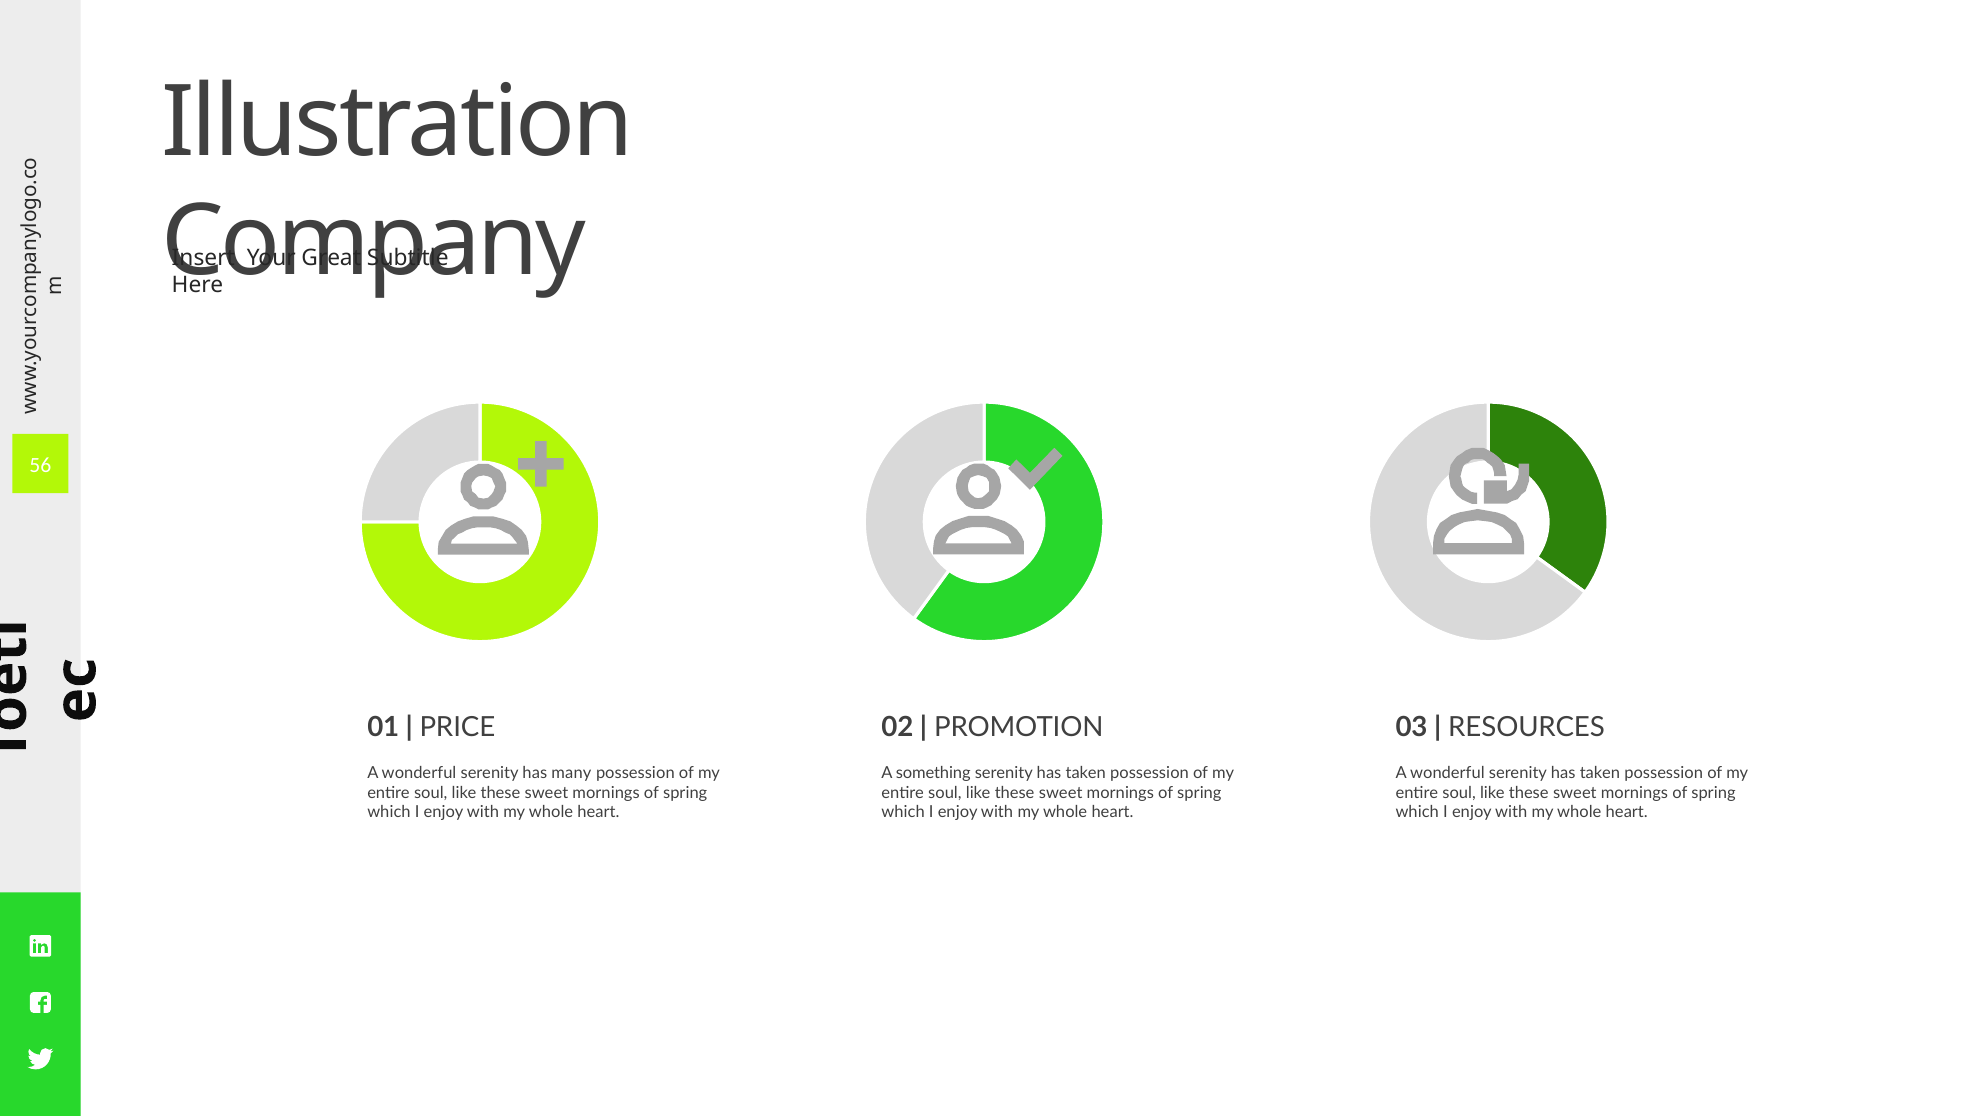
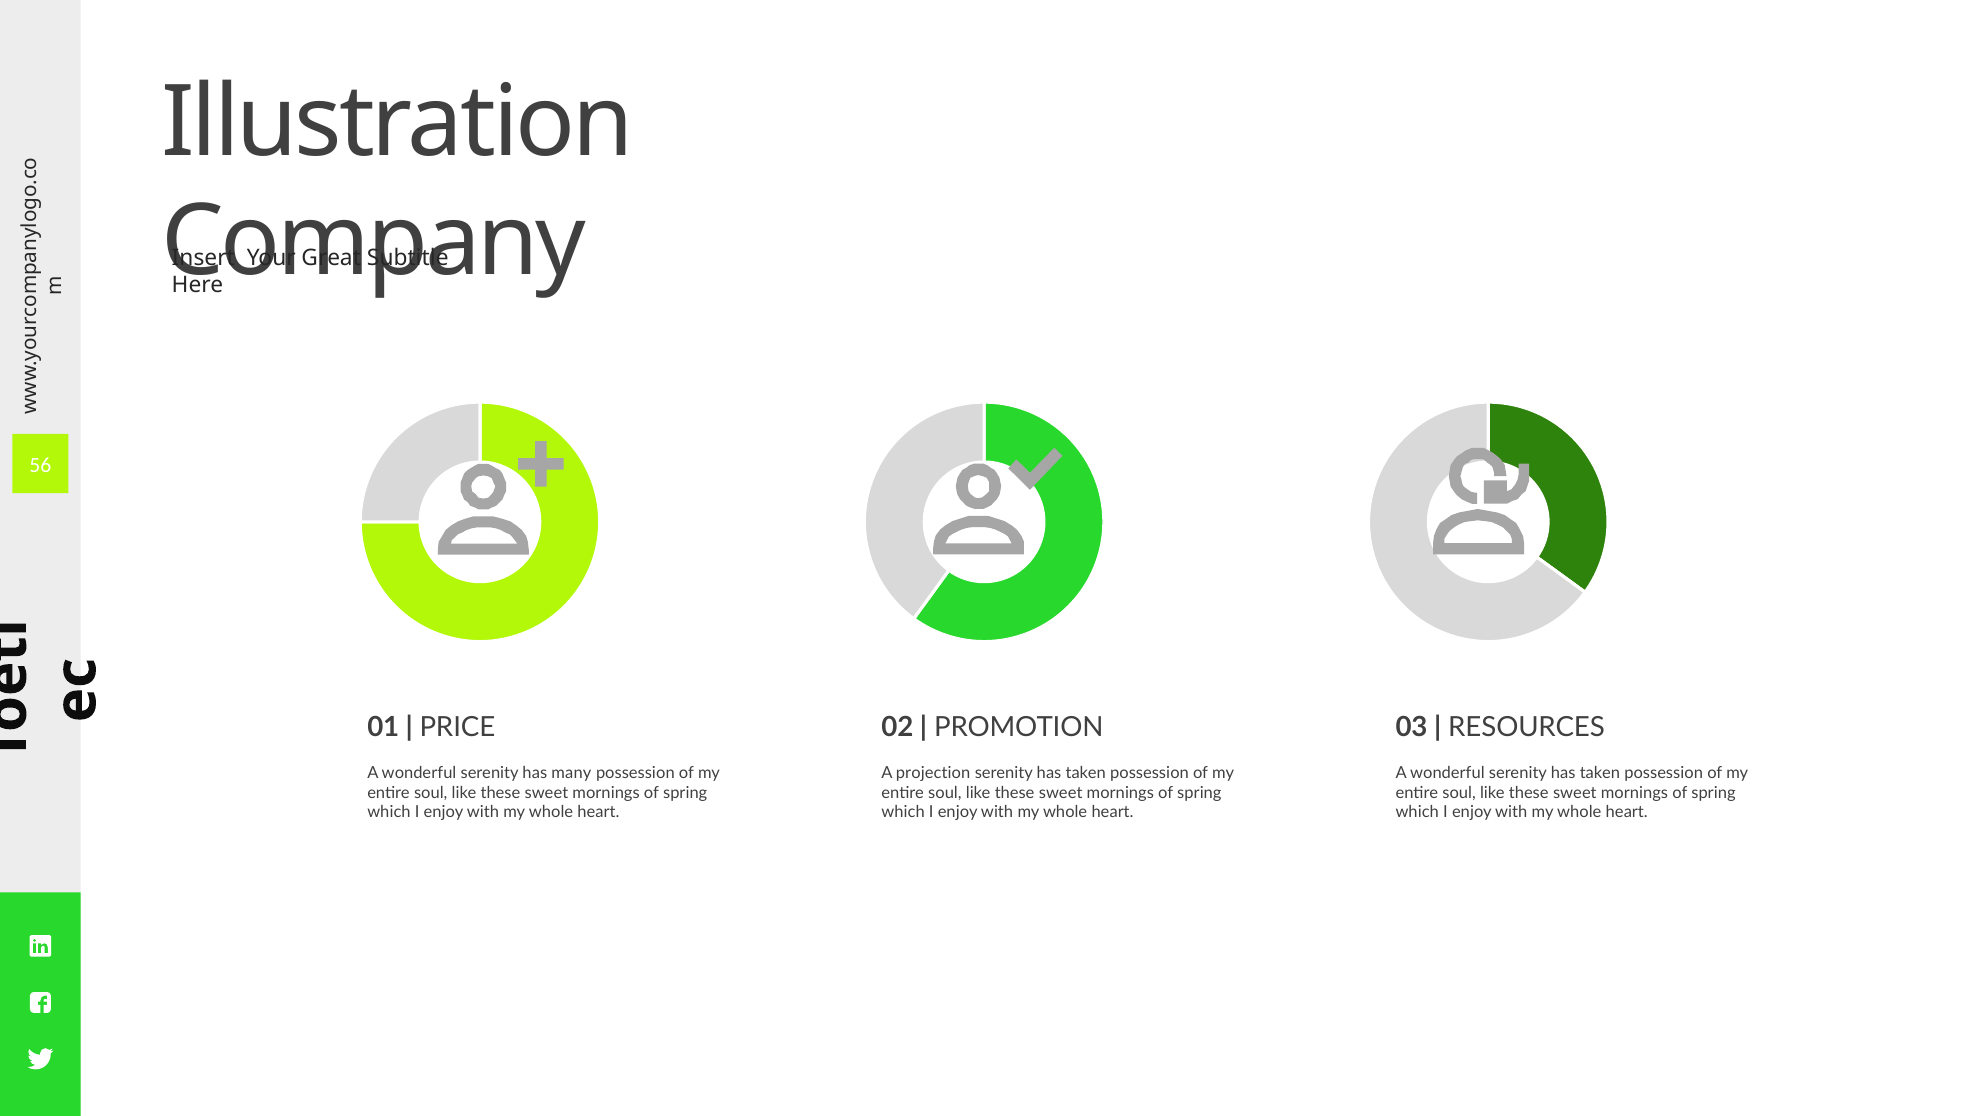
something: something -> projection (933, 773)
